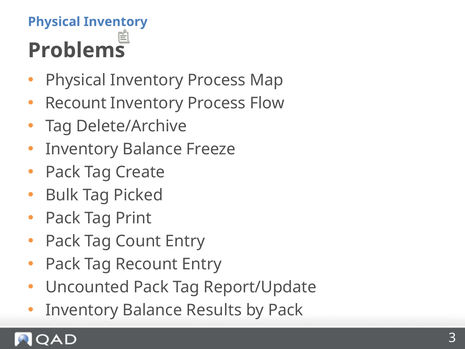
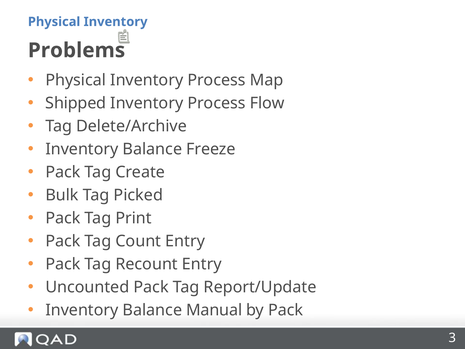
Recount: Recount -> Shipped (76, 103)
Results: Results -> Manual (214, 310)
